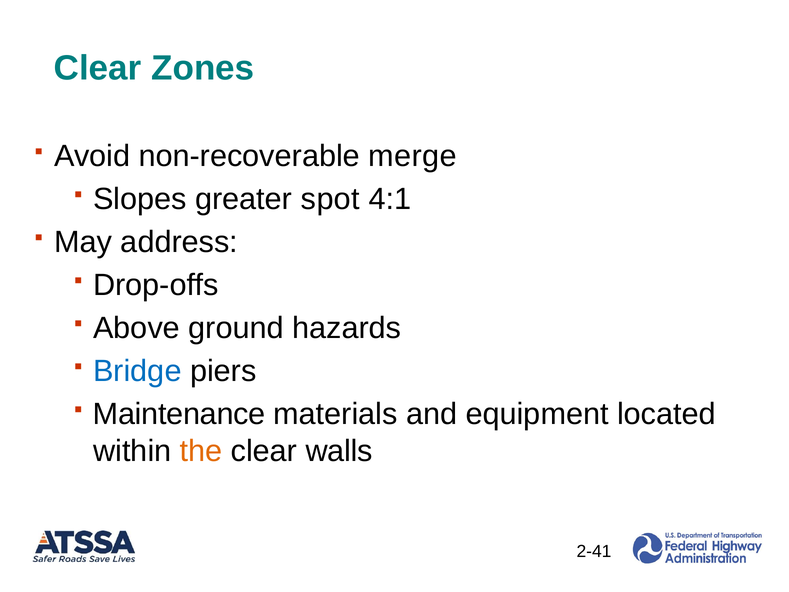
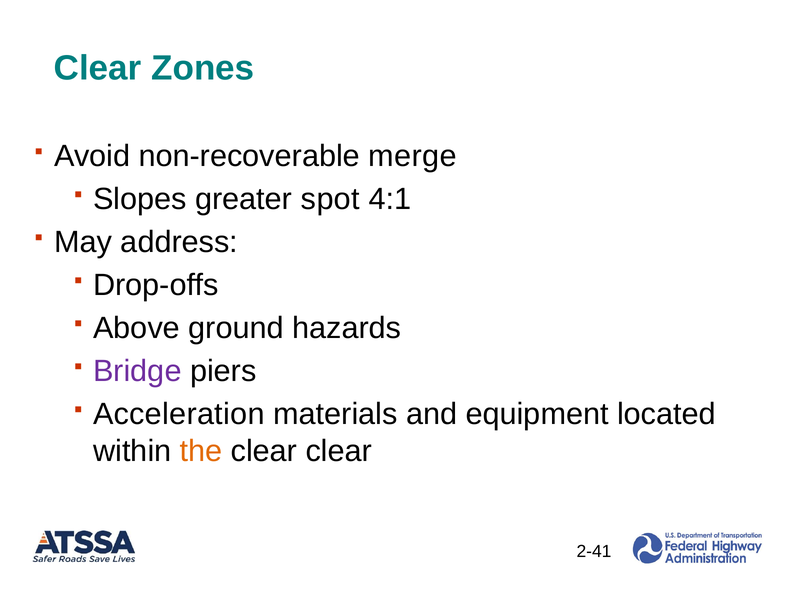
Bridge colour: blue -> purple (137, 371)
Maintenance: Maintenance -> Acceleration (179, 414)
walls: walls -> clear (339, 451)
